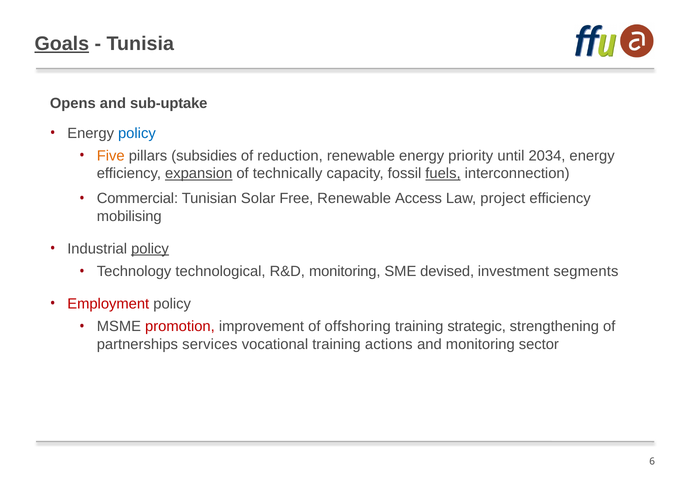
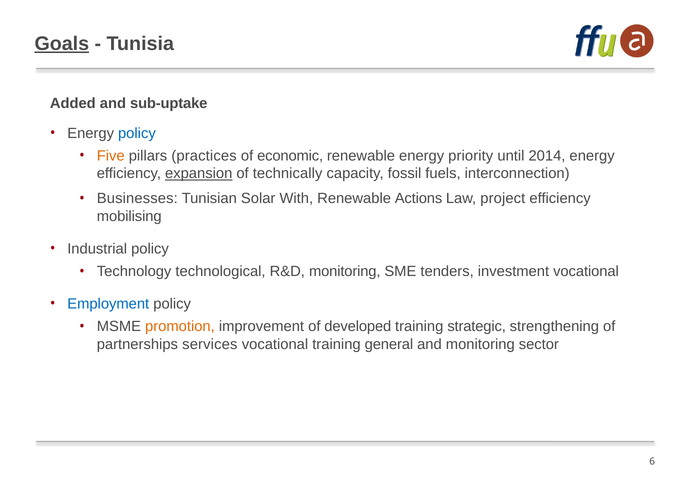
Opens: Opens -> Added (73, 103)
subsidies: subsidies -> practices (204, 156)
reduction: reduction -> economic (290, 156)
2034: 2034 -> 2014 (547, 156)
fuels underline: present -> none (443, 174)
Commercial: Commercial -> Businesses (137, 199)
Free: Free -> With (296, 199)
Access: Access -> Actions (419, 199)
policy underline: present -> none (150, 249)
devised: devised -> tenders (447, 271)
investment segments: segments -> vocational (586, 271)
Employment colour: red -> blue (108, 304)
promotion colour: red -> orange (180, 327)
offshoring: offshoring -> developed (358, 327)
actions: actions -> general (389, 344)
